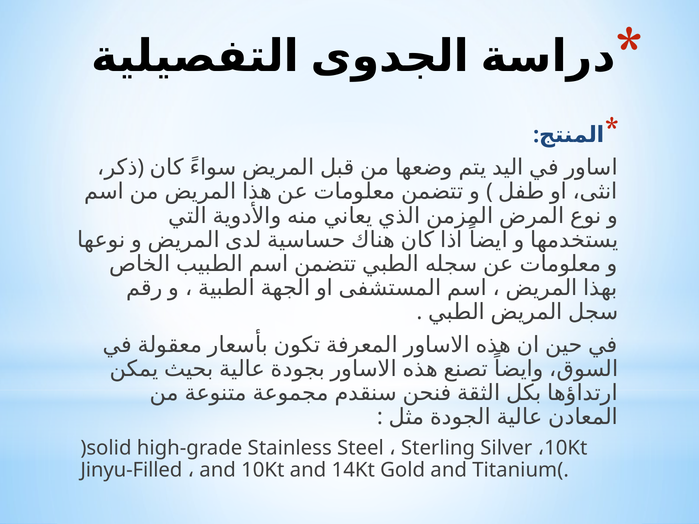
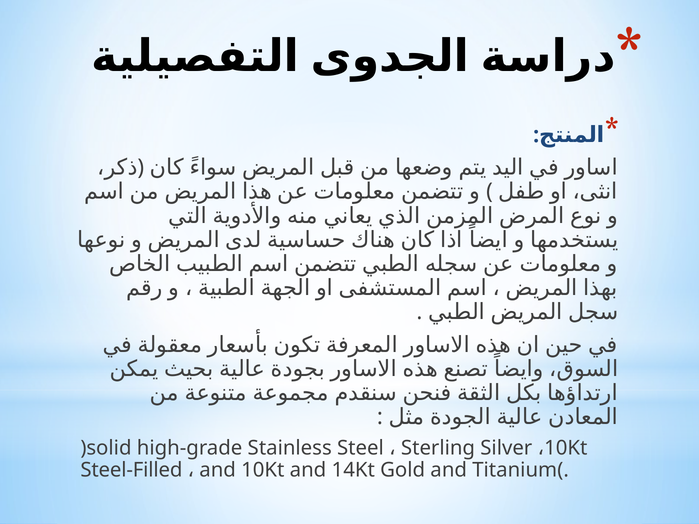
Jinyu-Filled: Jinyu-Filled -> Steel-Filled (131, 470)
